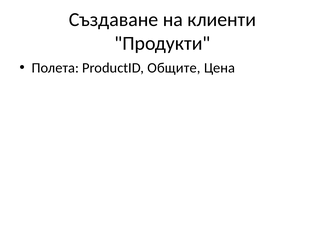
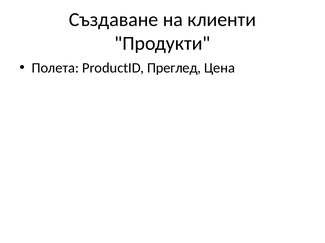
Общите: Общите -> Преглед (174, 68)
